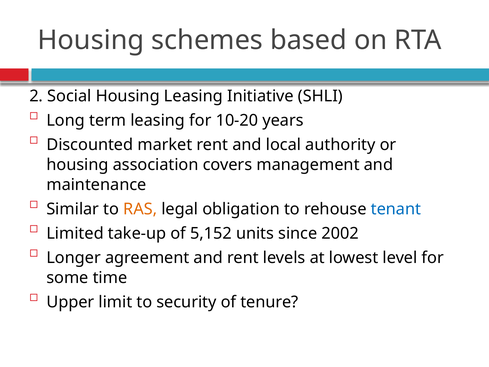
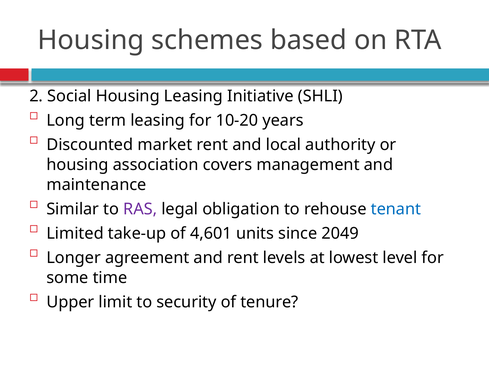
RAS colour: orange -> purple (140, 209)
5,152: 5,152 -> 4,601 (211, 233)
2002: 2002 -> 2049 (340, 233)
